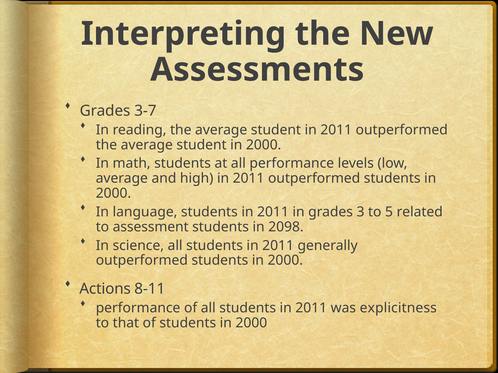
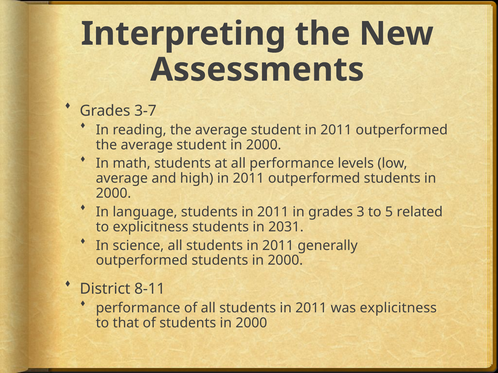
to assessment: assessment -> explicitness (151, 227)
2098: 2098 -> 2031 (286, 227)
Actions: Actions -> District (105, 289)
